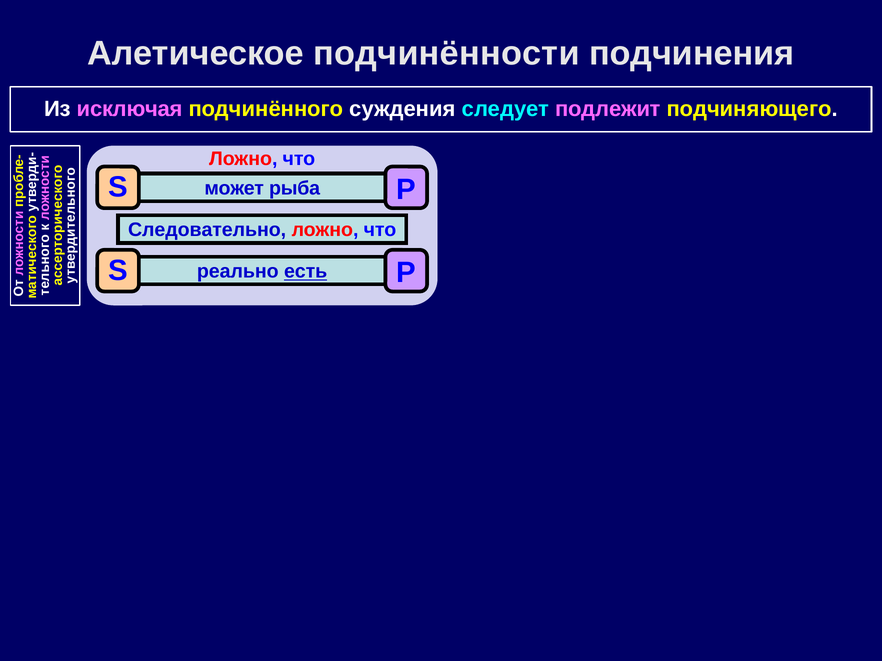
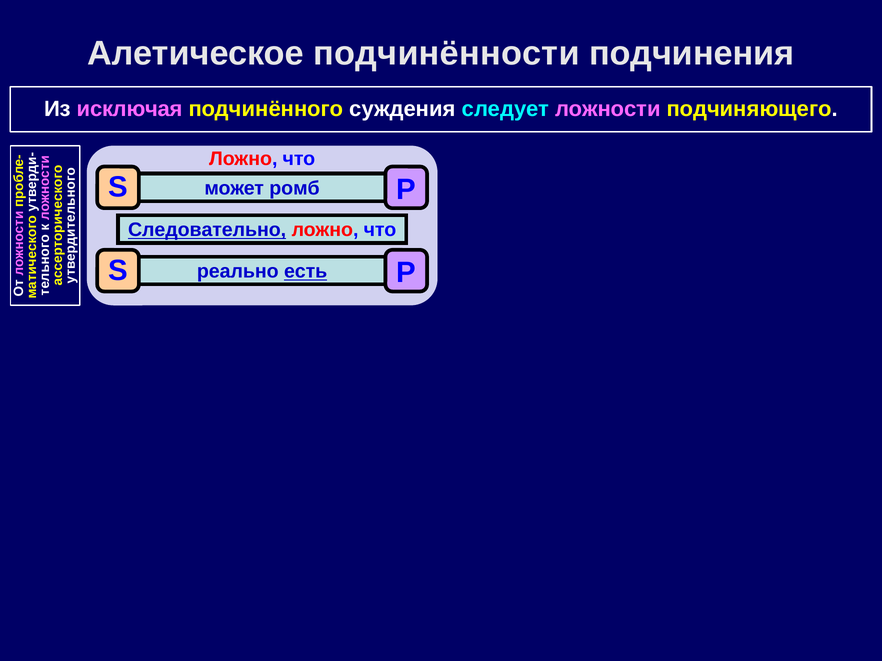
подлежит: подлежит -> ложности (608, 109)
рыба: рыба -> ромб (295, 188)
Следовательно underline: none -> present (207, 230)
